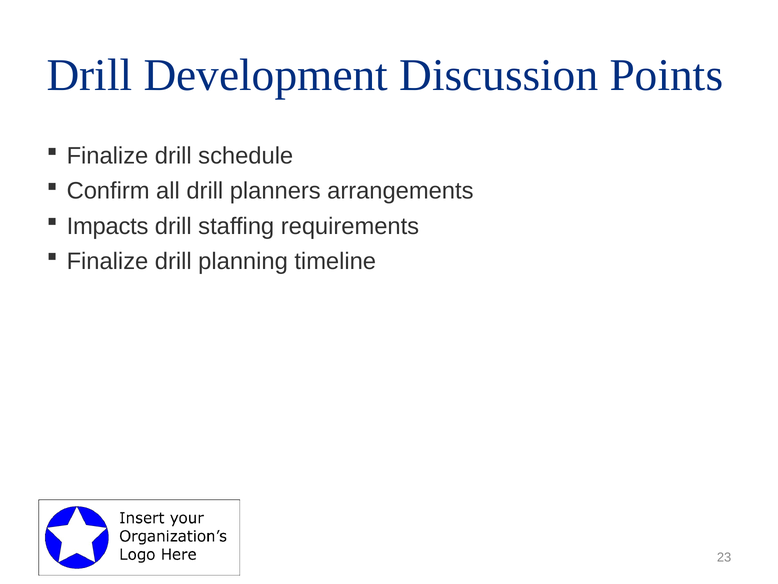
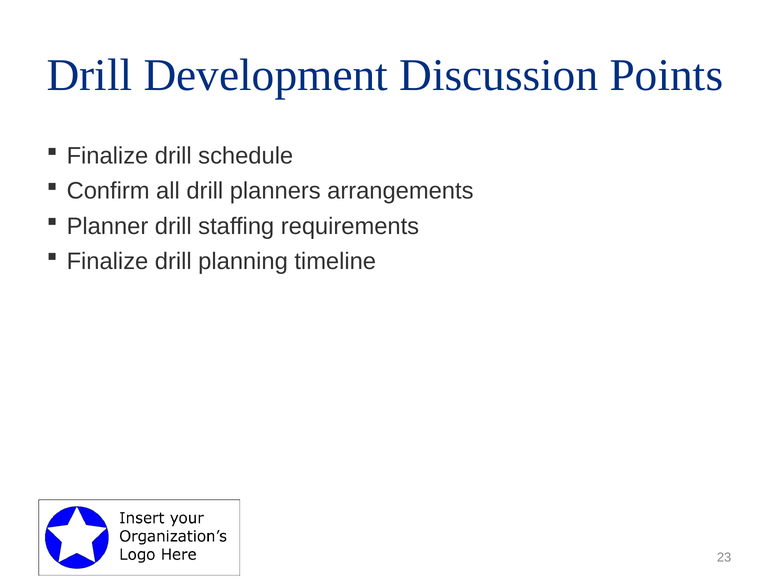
Impacts: Impacts -> Planner (107, 226)
